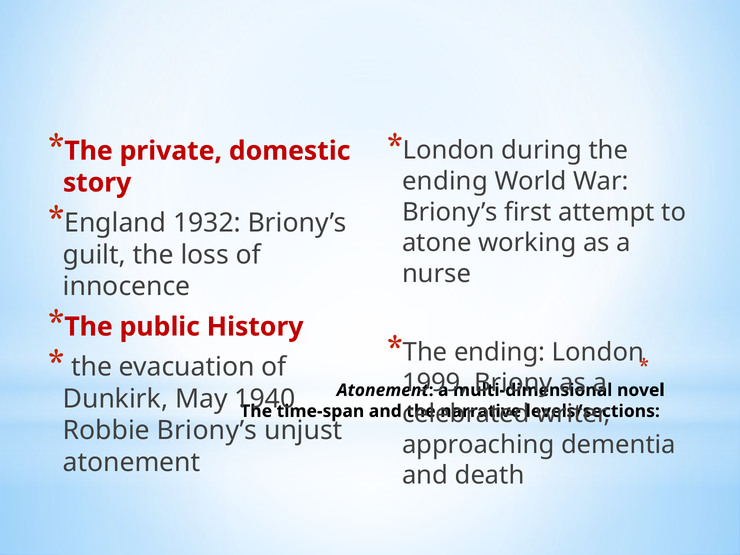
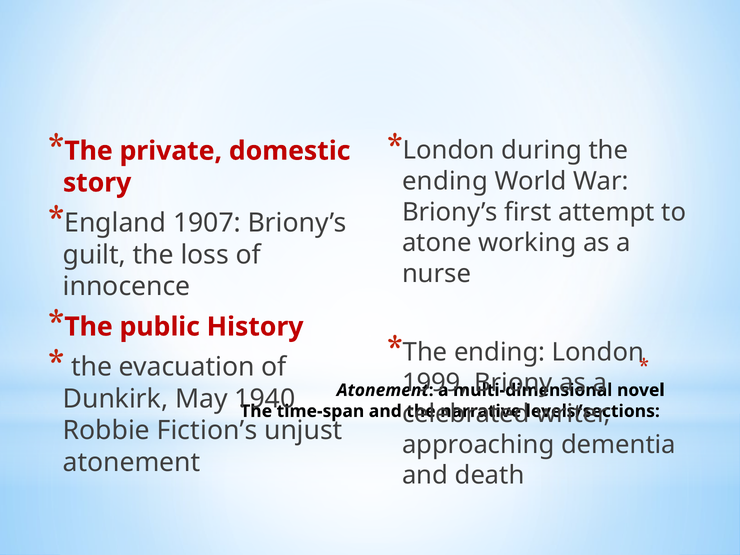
1932: 1932 -> 1907 (207, 223)
Robbie Briony’s: Briony’s -> Fiction’s (207, 431)
